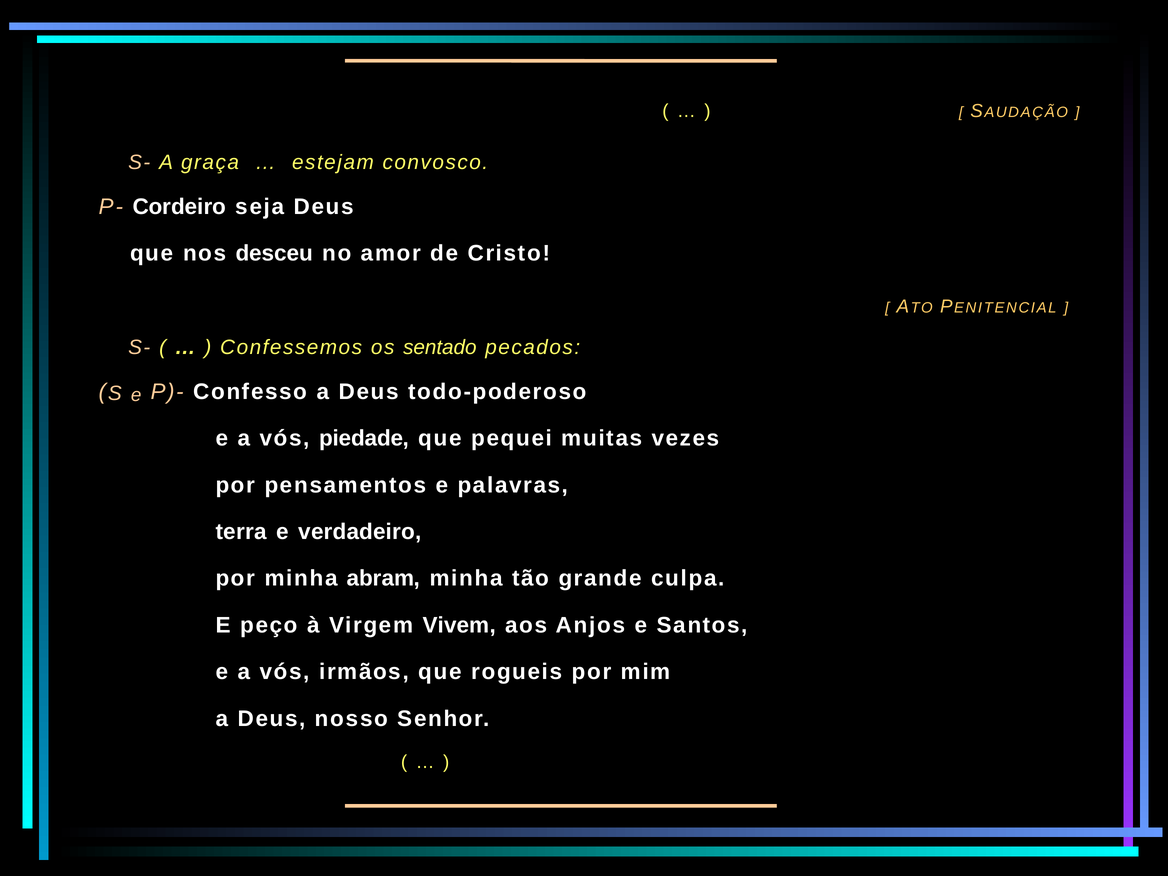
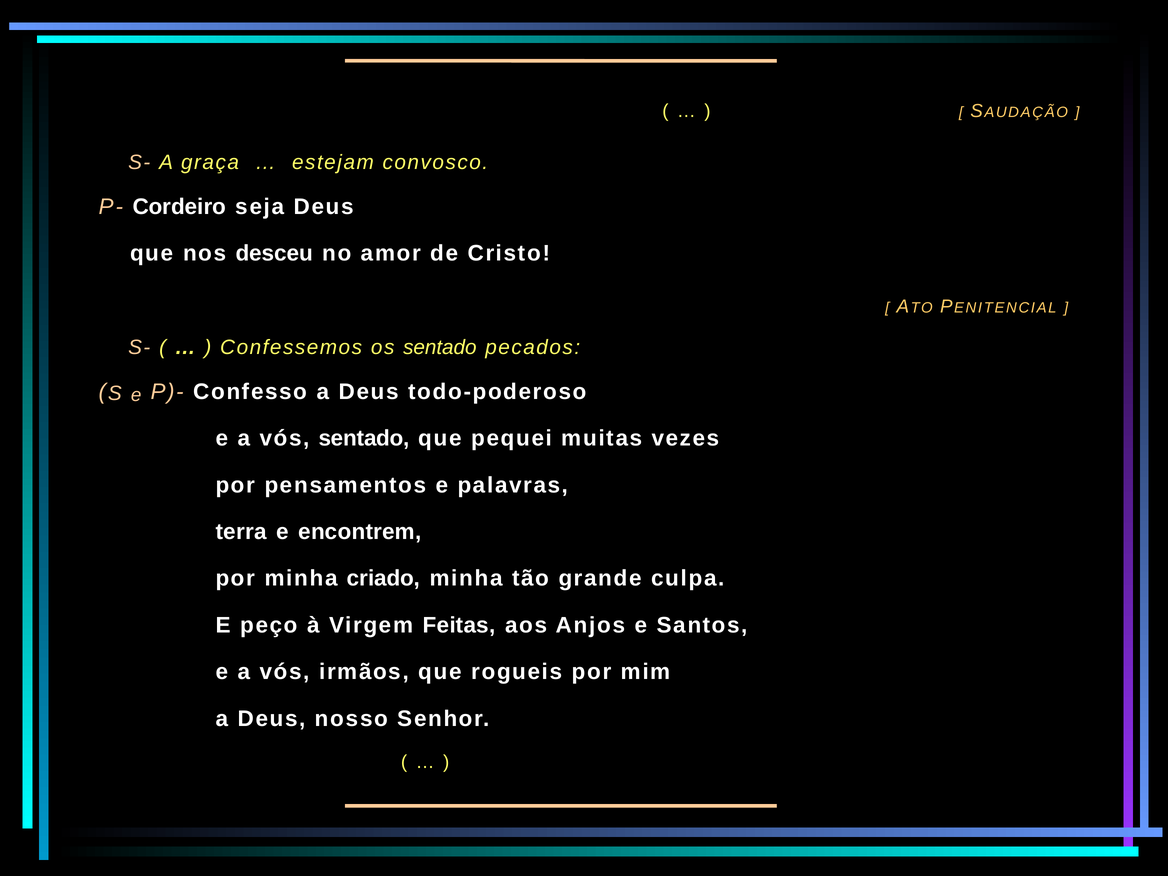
vós piedade: piedade -> sentado (364, 438)
verdadeiro: verdadeiro -> encontrem (360, 532)
abram: abram -> criado (384, 579)
Vivem: Vivem -> Feitas (459, 625)
